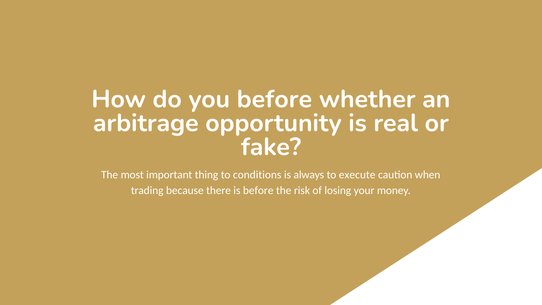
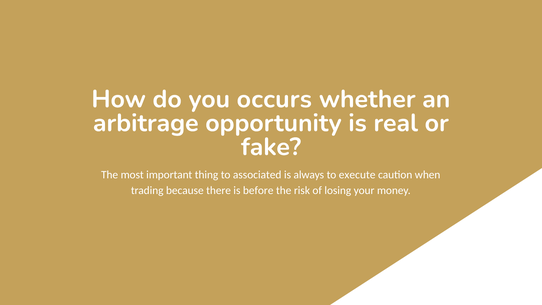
you before: before -> occurs (274, 99)
conditions: conditions -> associated (257, 175)
